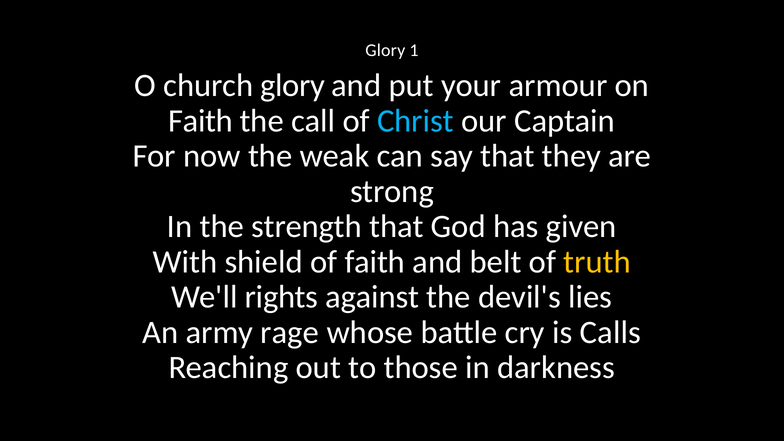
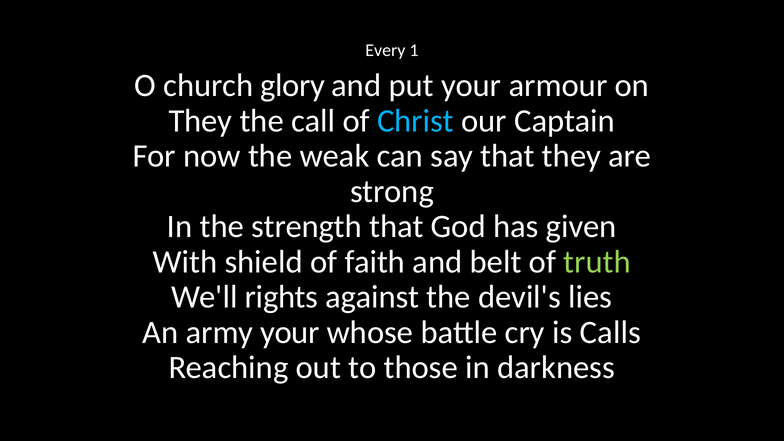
Glory: Glory -> Every (385, 50)
Faith: Faith -> They (200, 121)
truth colour: yellow -> light green (597, 262)
army rage: rage -> your (290, 332)
